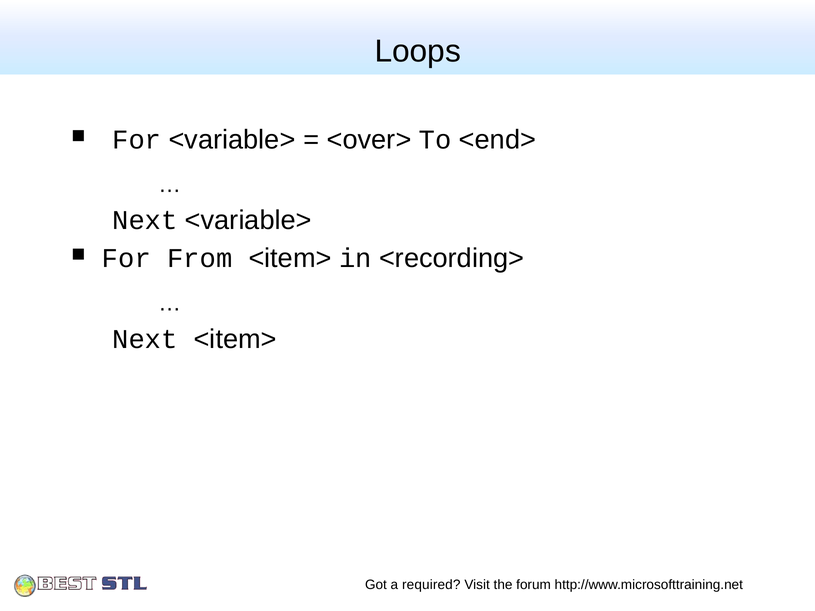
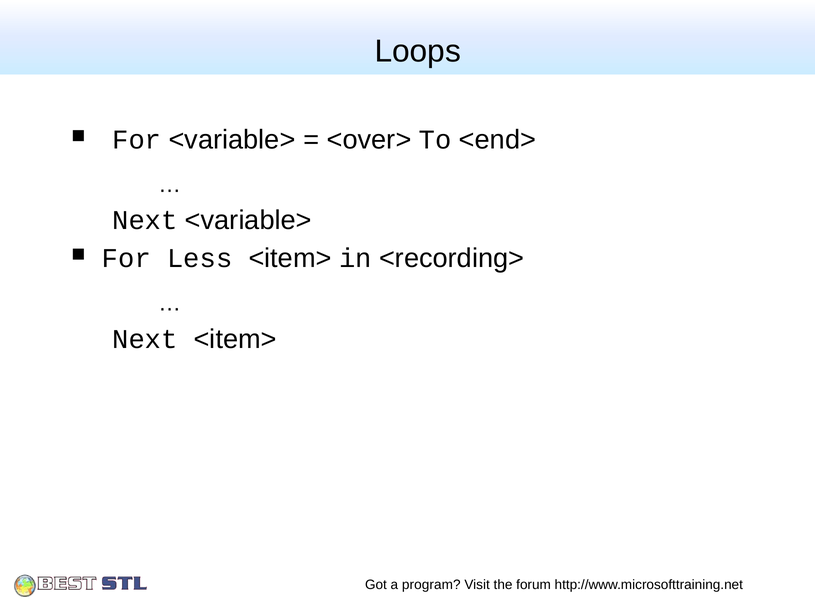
From: From -> Less (200, 259)
required: required -> program (431, 585)
